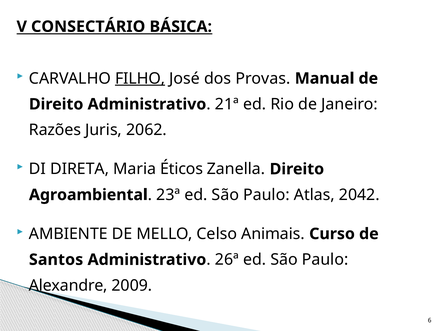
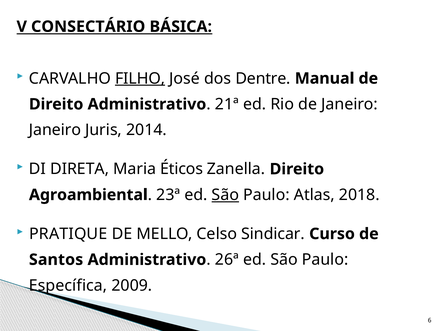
Provas: Provas -> Dentre (263, 79)
Razões: Razões -> Janeiro (55, 130)
2062: 2062 -> 2014 (147, 130)
São underline: none -> present (225, 195)
2042: 2042 -> 2018 (359, 195)
AMBIENTE: AMBIENTE -> PRATIQUE (68, 234)
Animais: Animais -> Sindicar (273, 234)
Alexandre: Alexandre -> Específica (68, 286)
